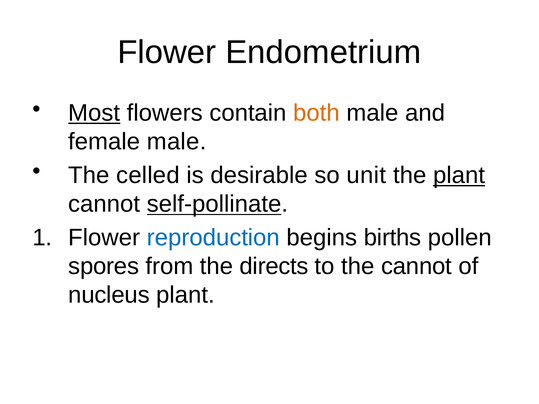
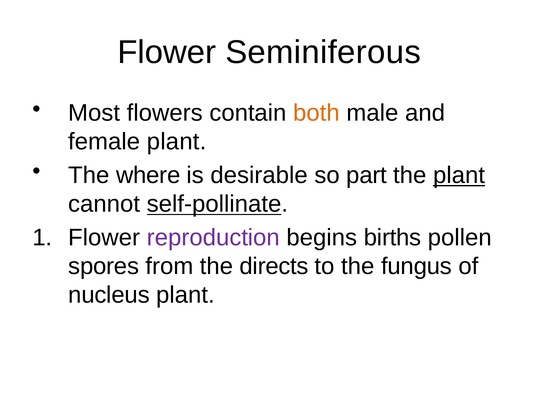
Endometrium: Endometrium -> Seminiferous (323, 52)
Most underline: present -> none (94, 113)
female male: male -> plant (177, 142)
celled: celled -> where (148, 175)
unit: unit -> part (367, 175)
reproduction colour: blue -> purple (213, 238)
the cannot: cannot -> fungus (417, 266)
